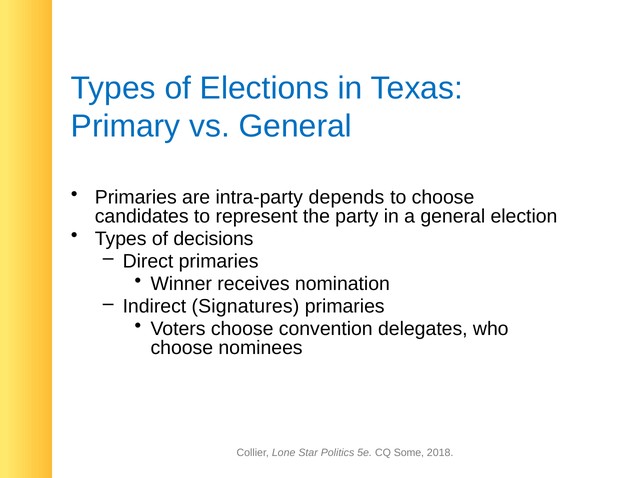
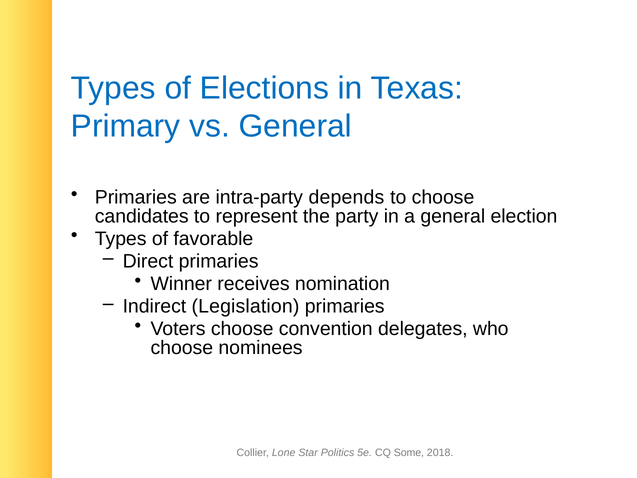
decisions: decisions -> favorable (213, 239)
Signatures: Signatures -> Legislation (245, 306)
